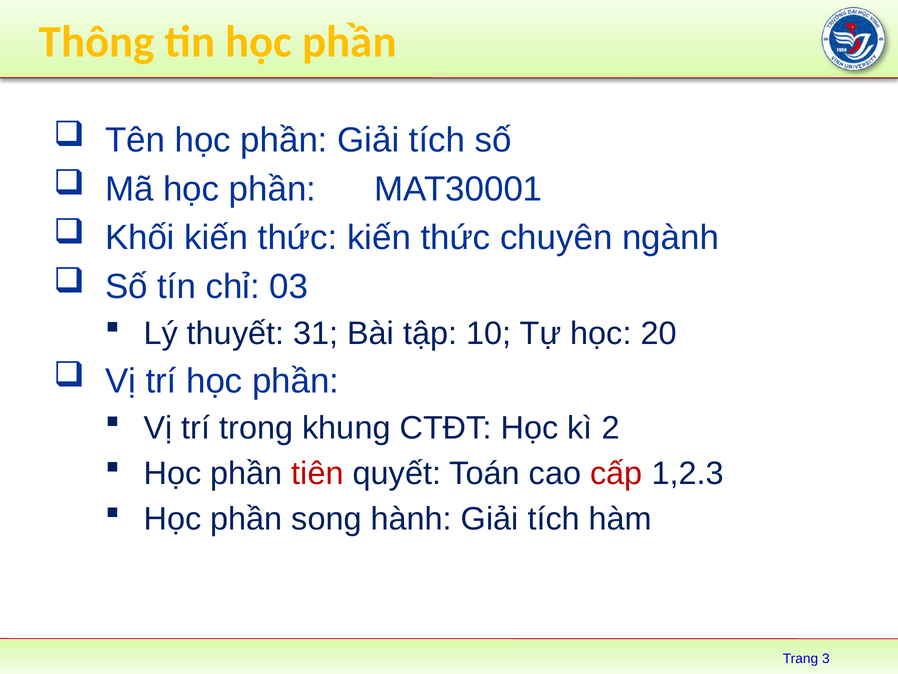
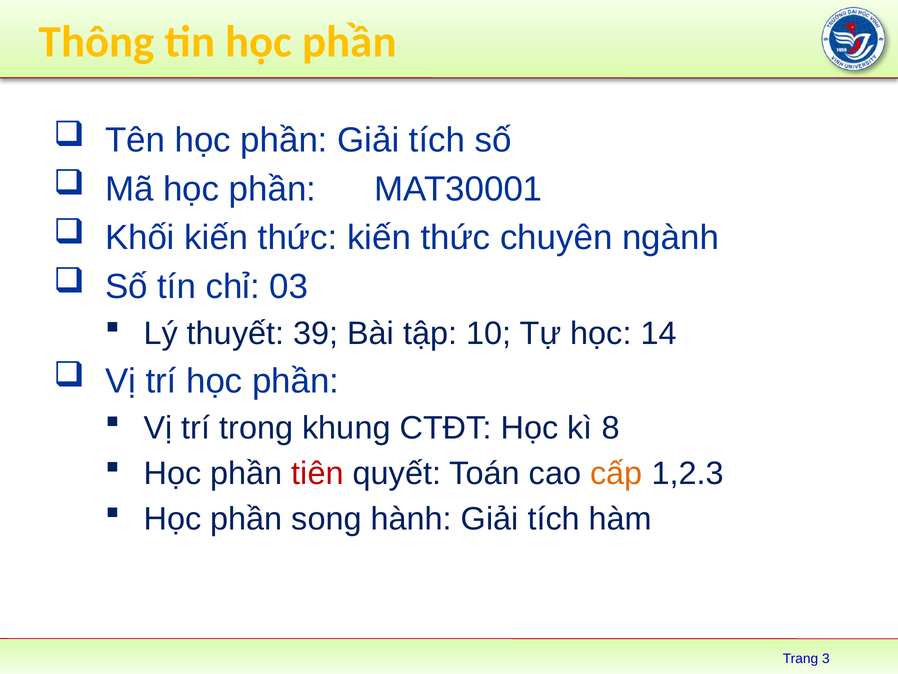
31: 31 -> 39 (316, 333)
20: 20 -> 14 (659, 333)
2: 2 -> 8 (611, 428)
cấp colour: red -> orange (616, 473)
